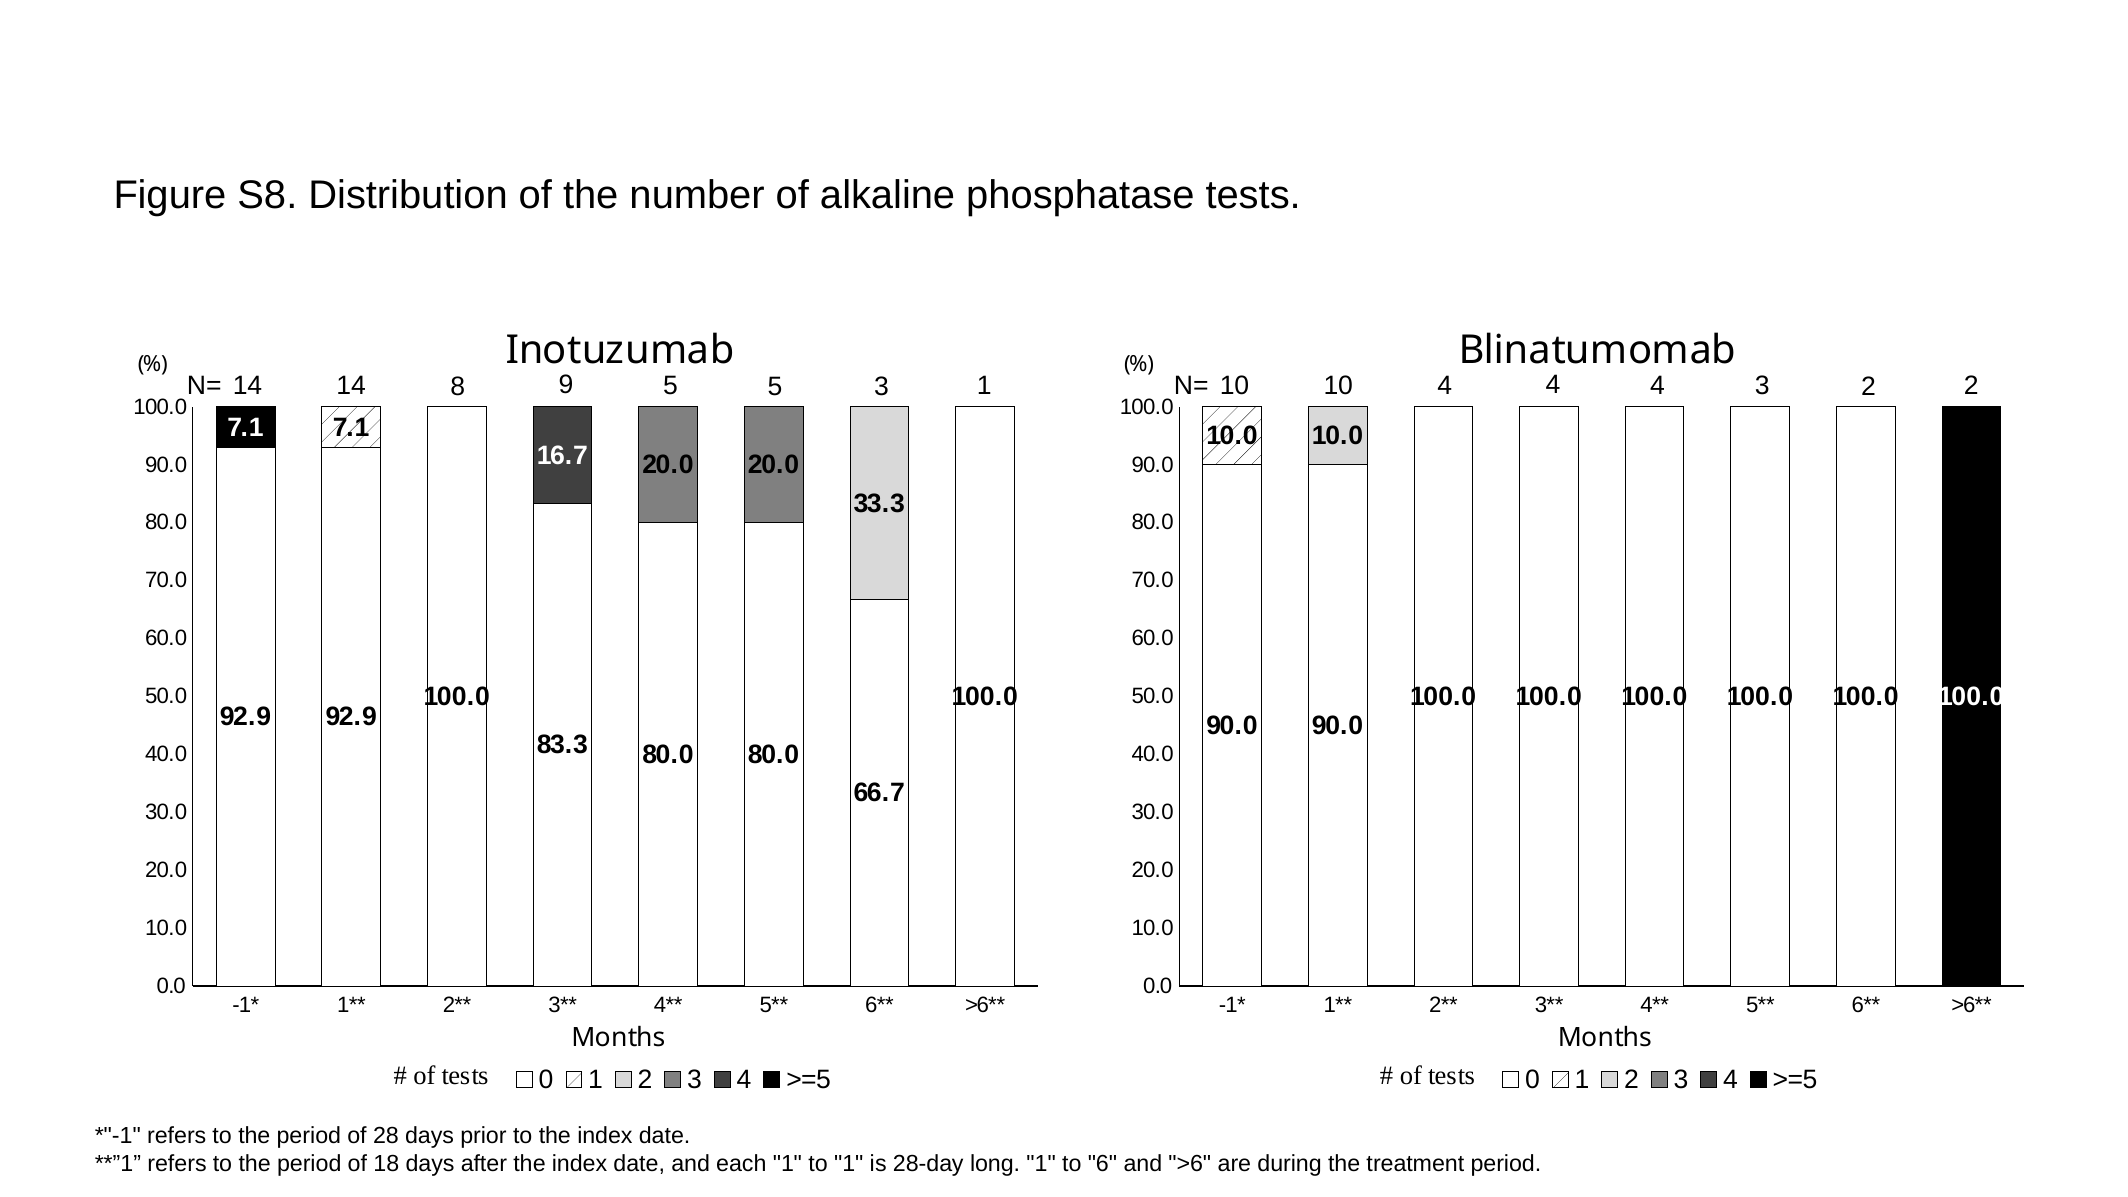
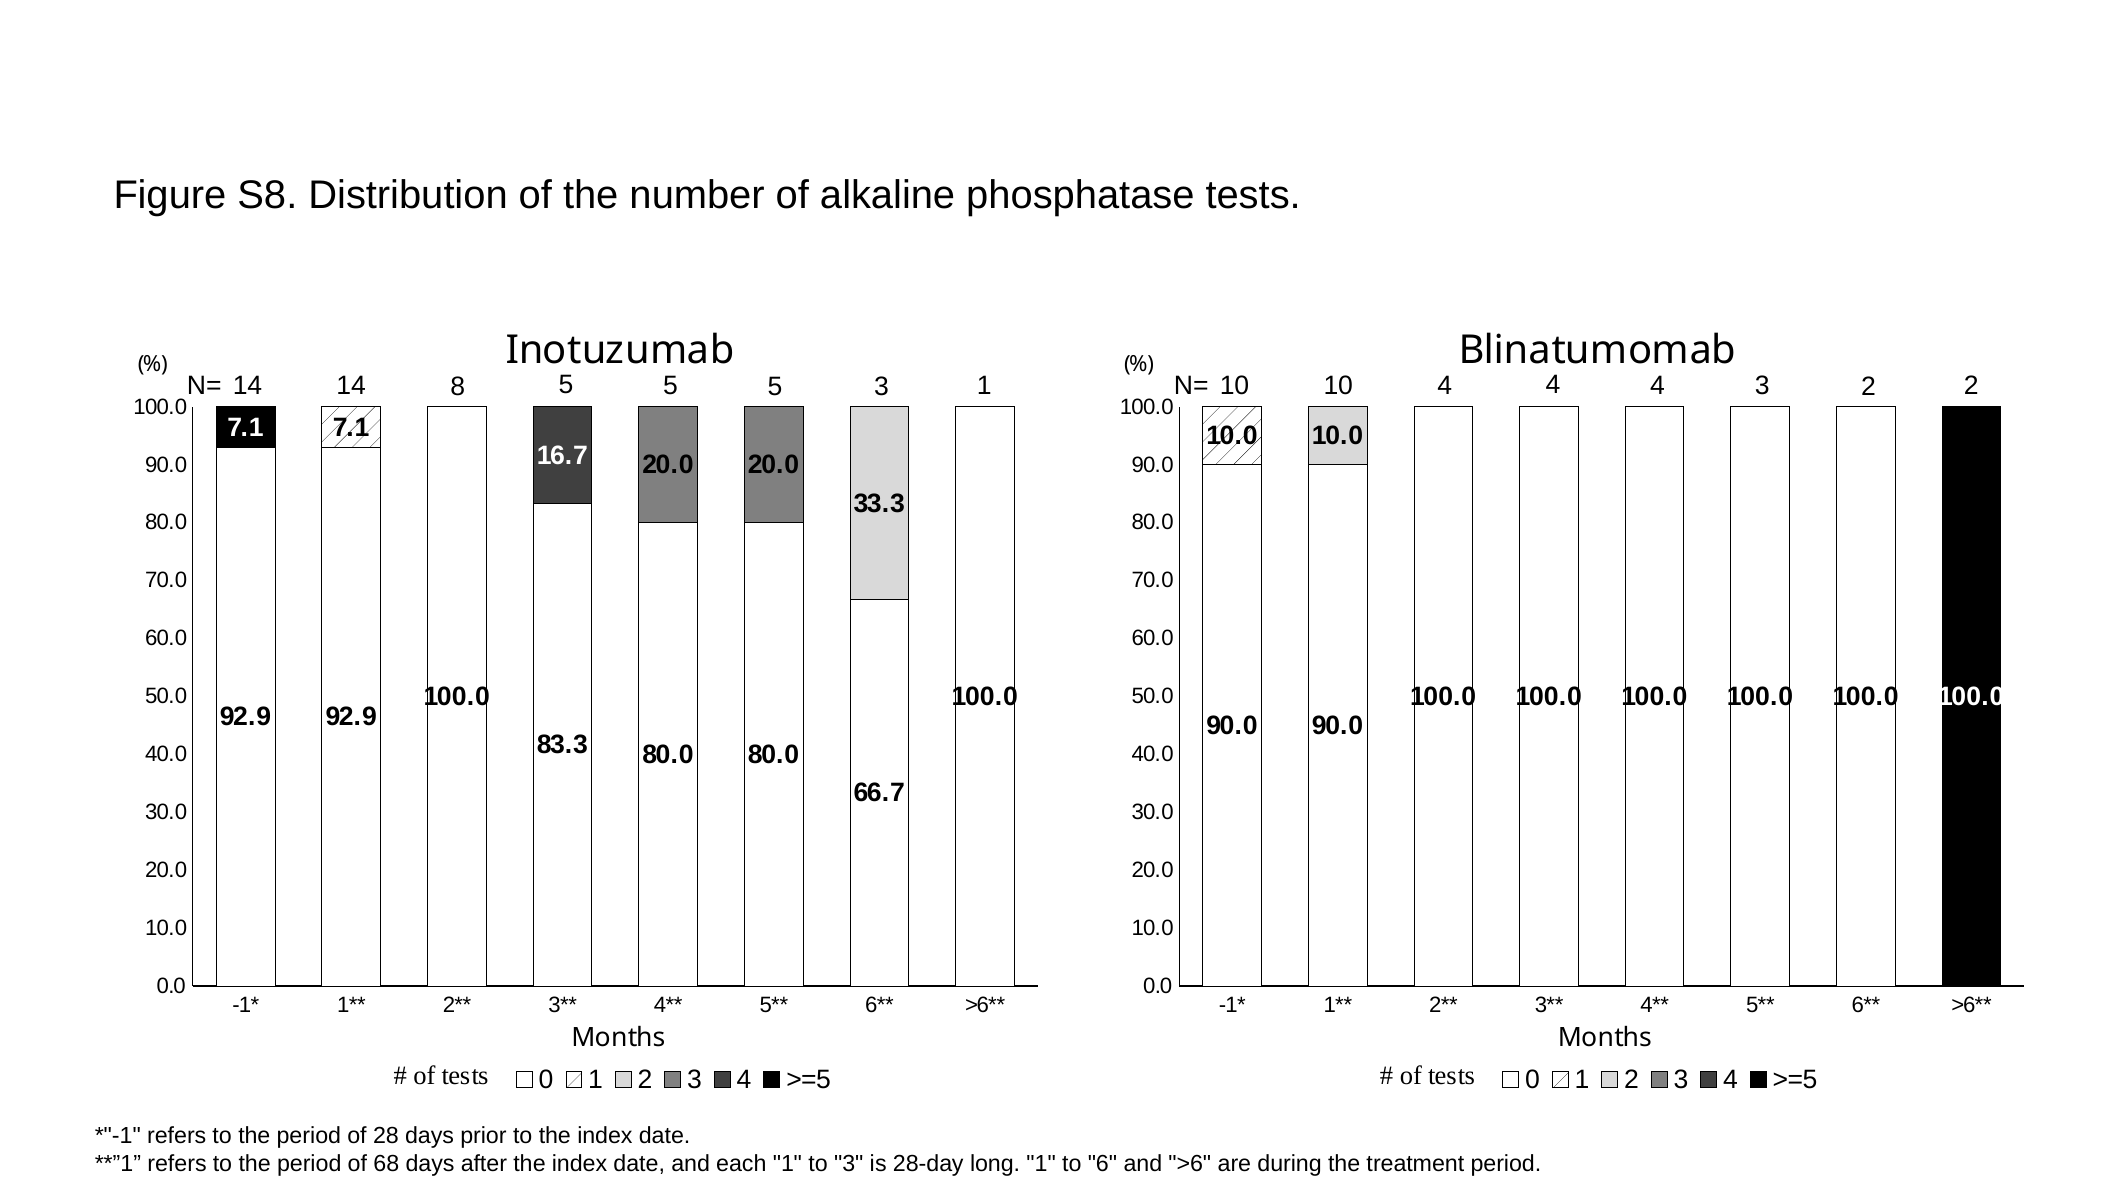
8 9: 9 -> 5 (566, 385)
18: 18 -> 68 (386, 1164)
to 1: 1 -> 3 (849, 1164)
